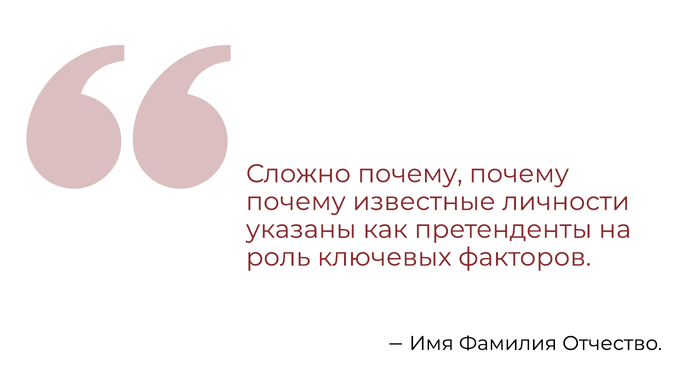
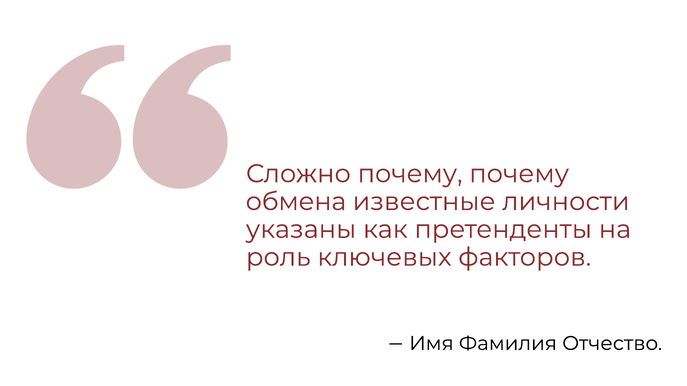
почему: почему -> обмена (296, 202)
